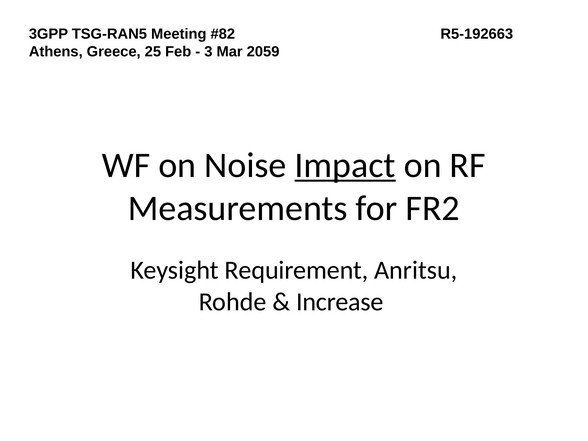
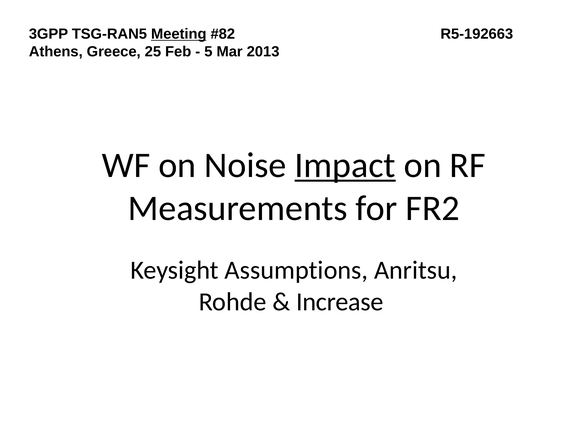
Meeting underline: none -> present (179, 34)
3: 3 -> 5 (208, 52)
2059: 2059 -> 2013 (263, 52)
Requirement: Requirement -> Assumptions (296, 270)
